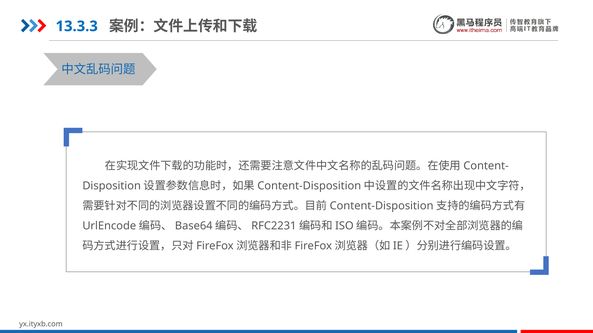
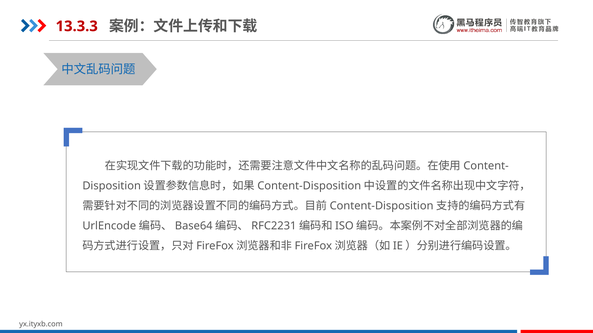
13.3.3 colour: blue -> red (77, 26)
